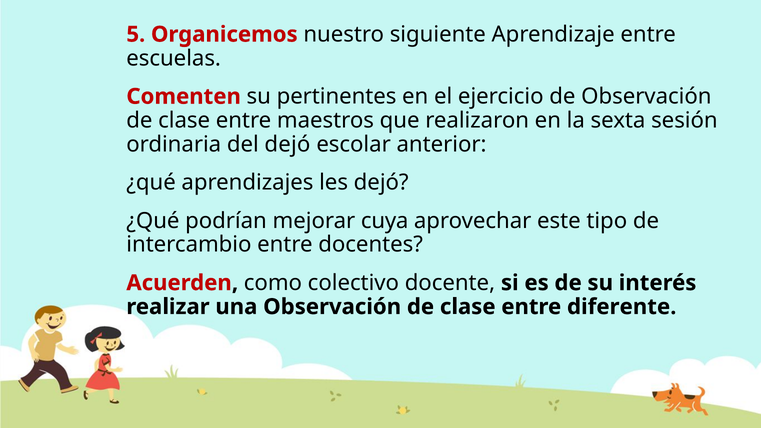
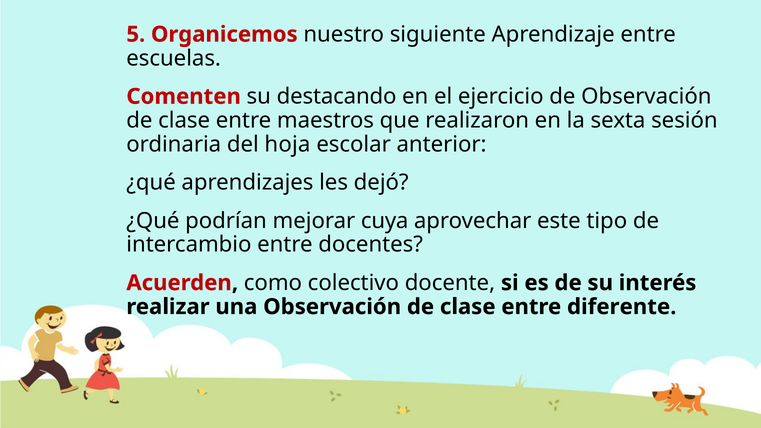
pertinentes: pertinentes -> destacando (337, 97)
del dejó: dejó -> hoja (287, 144)
